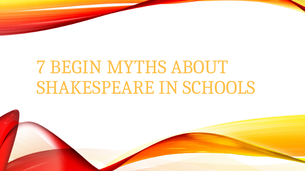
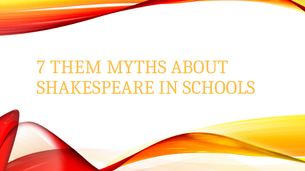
BEGIN: BEGIN -> THEM (76, 67)
